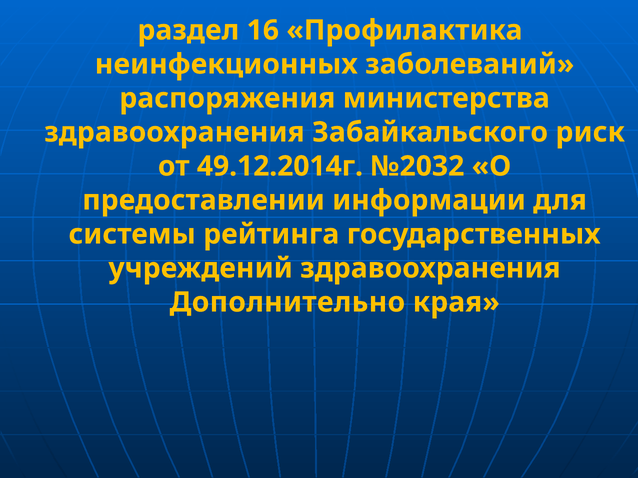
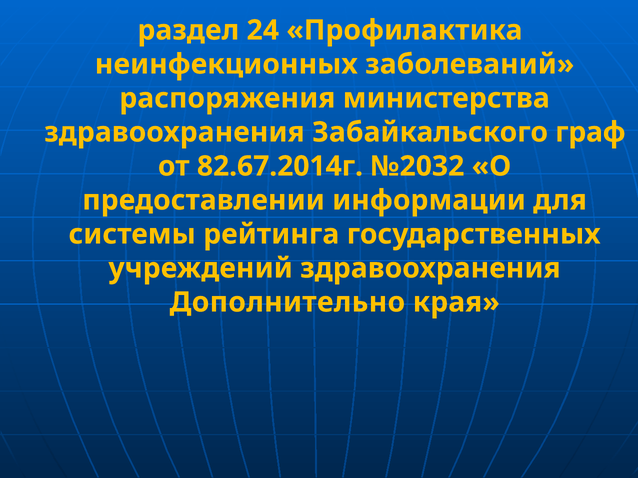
16: 16 -> 24 (263, 30)
риск: риск -> граф (590, 132)
49.12.2014г: 49.12.2014г -> 82.67.2014г (280, 166)
